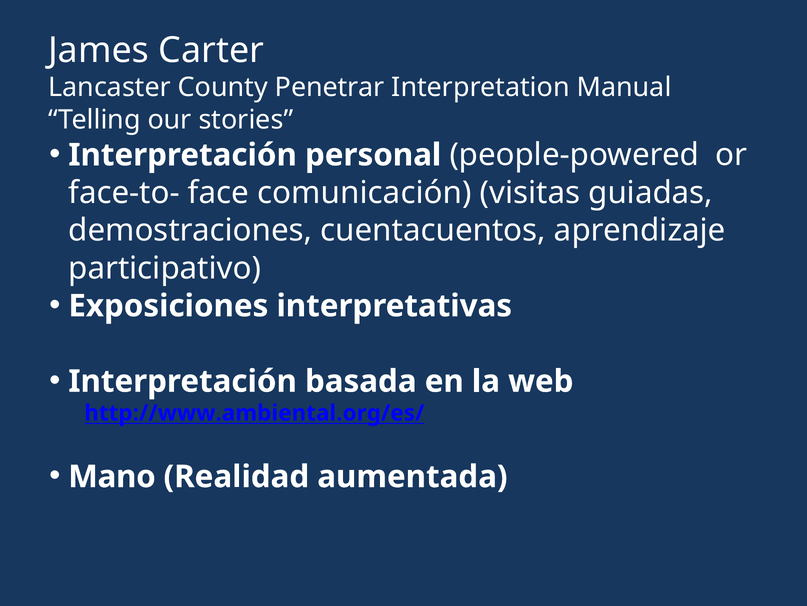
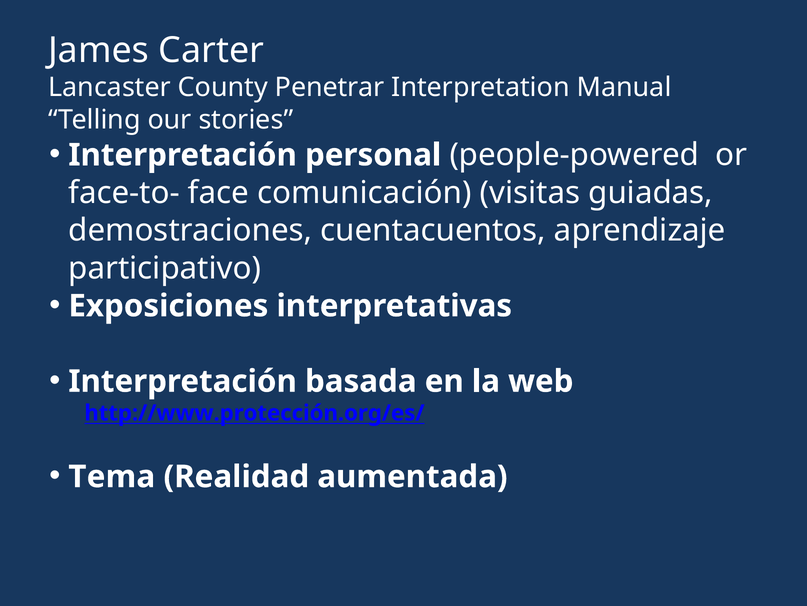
http://www.ambiental.org/es/: http://www.ambiental.org/es/ -> http://www.protección.org/es/ (254, 413)
Mano: Mano -> Tema (112, 476)
